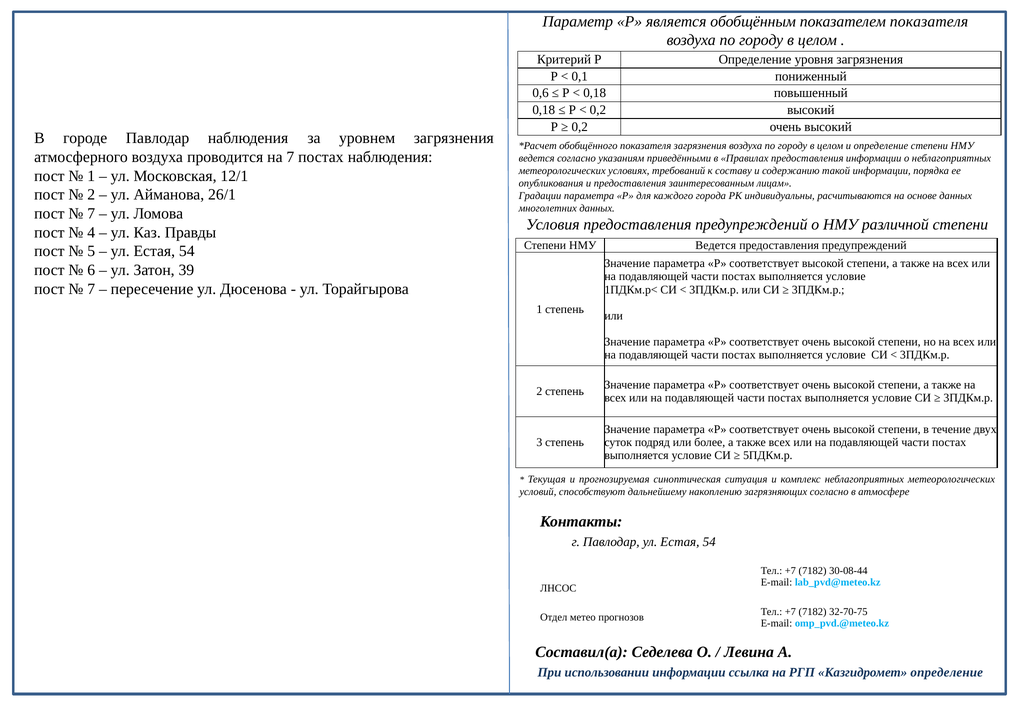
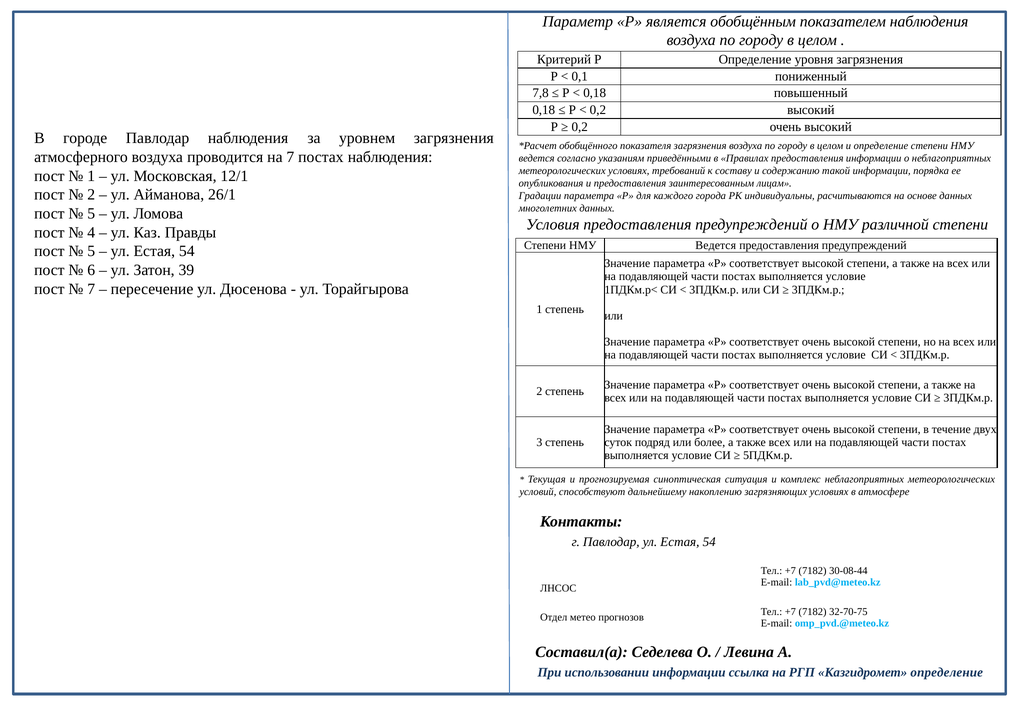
показателем показателя: показателя -> наблюдения (929, 21)
0,6: 0,6 -> 7,8 (541, 93)
7: 7 -> 5 (91, 213)
загрязняющих согласно: согласно -> условиях (829, 491)
